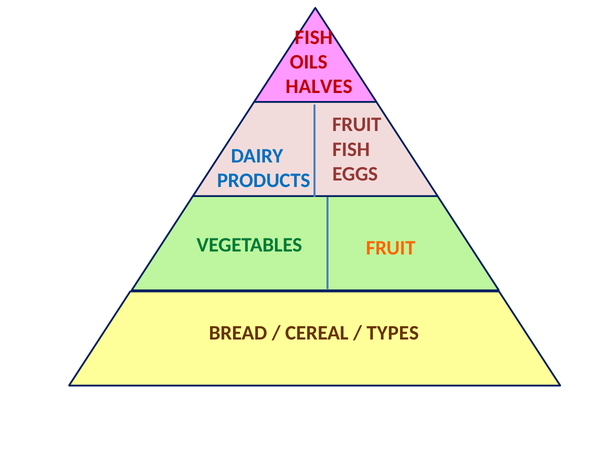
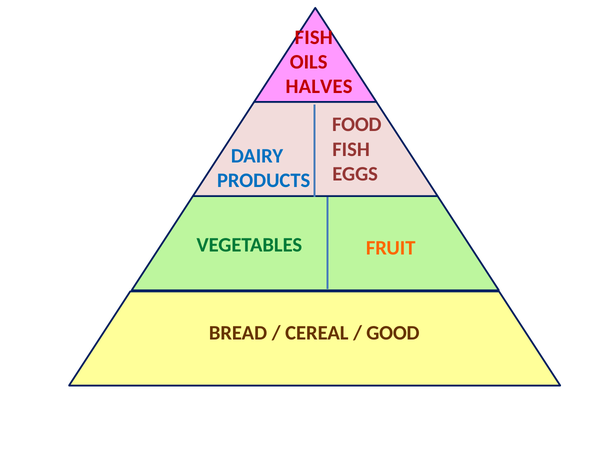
FRUIT: FRUIT -> FOOD (357, 125)
TYPES: TYPES -> GOOD (393, 333)
